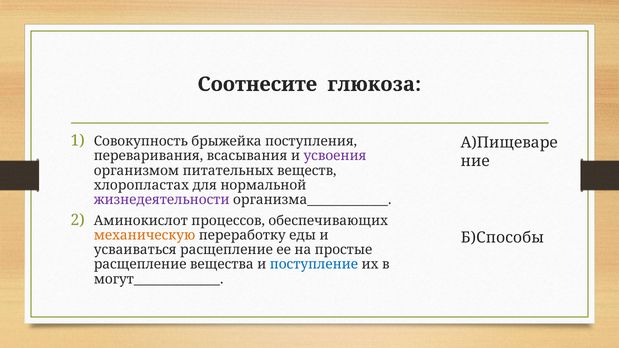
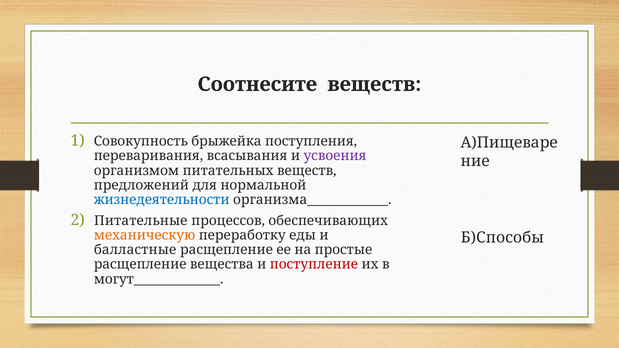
Соотнесите глюкоза: глюкоза -> веществ (374, 84)
хлоропластах: хлоропластах -> предложений (141, 185)
жизнедеятельности colour: purple -> blue (162, 200)
Аминокислот: Аминокислот -> Питательные (141, 221)
усваиваться: усваиваться -> балластные (135, 250)
поступление colour: blue -> red (314, 265)
